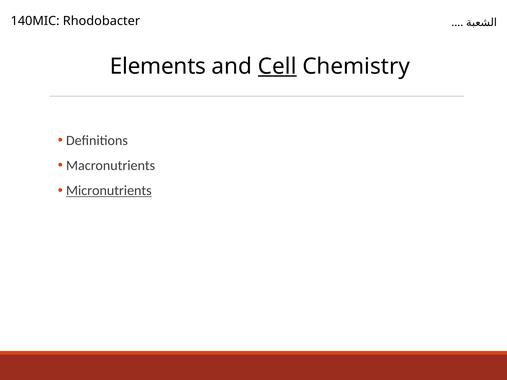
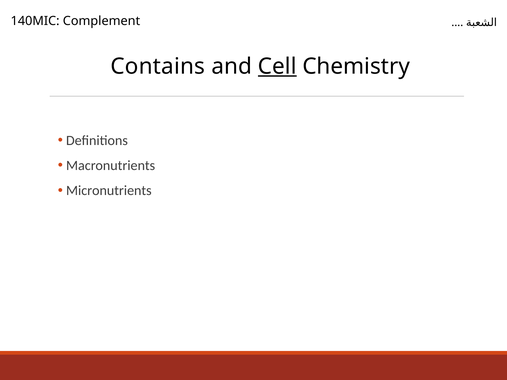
Rhodobacter: Rhodobacter -> Complement (101, 21)
Elements: Elements -> Contains (158, 66)
Micronutrients underline: present -> none (109, 191)
